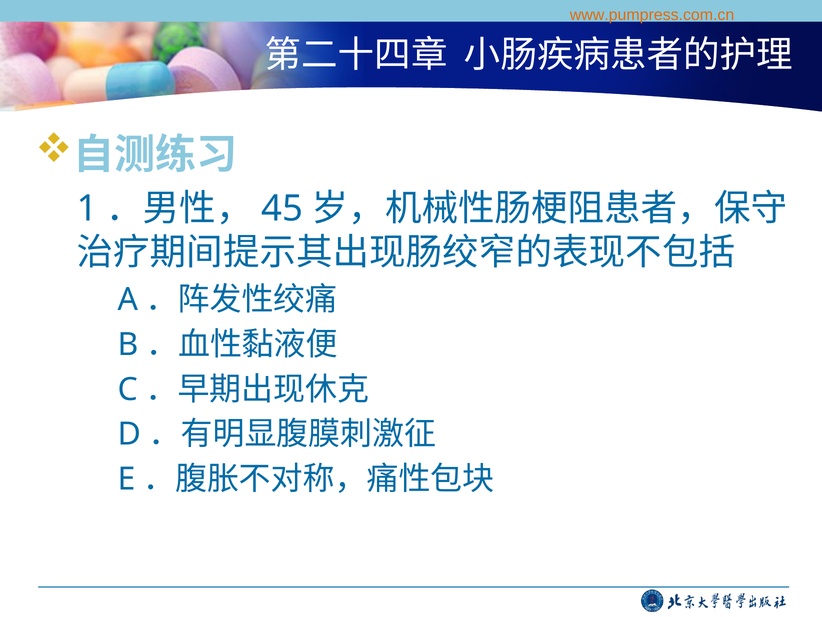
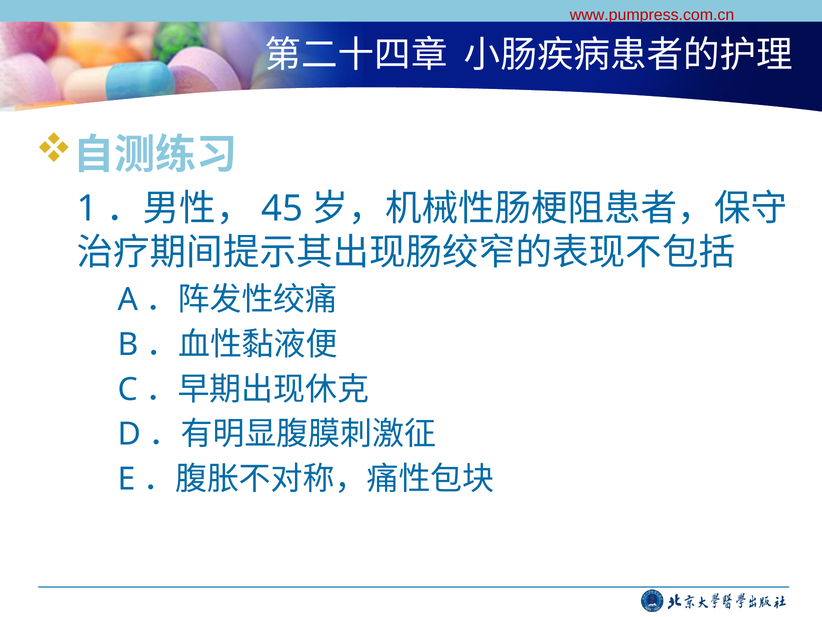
www.pumpress.com.cn colour: orange -> red (652, 15)
